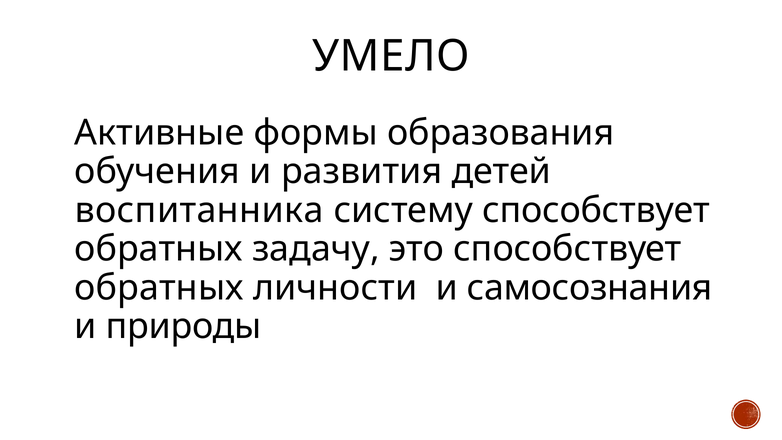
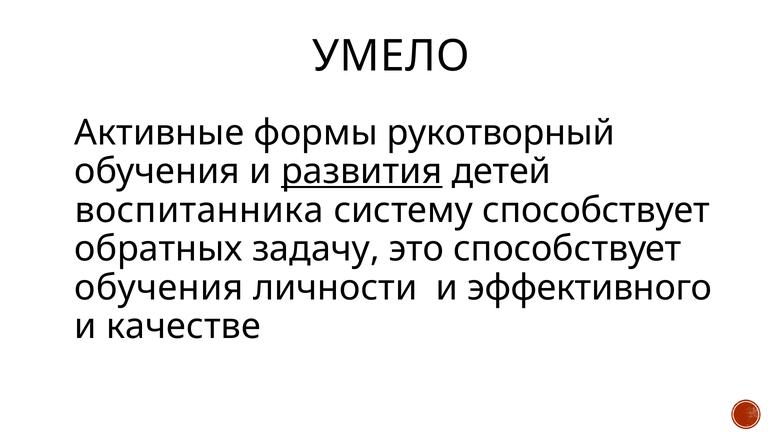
образования: образования -> рукотворный (501, 133)
развития underline: none -> present (362, 172)
обратных: обратных -> обучения (159, 288)
самосознания: самосознания -> эффективного (590, 288)
природы: природы -> качестве (183, 326)
